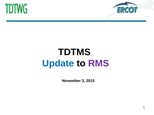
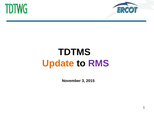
Update colour: blue -> orange (58, 64)
